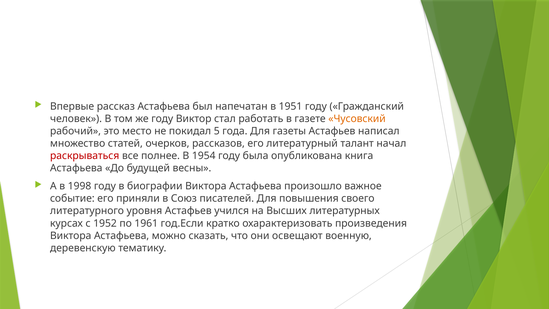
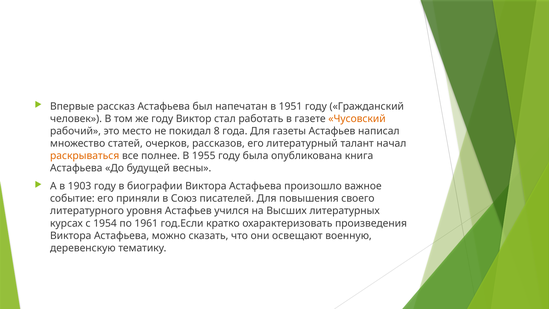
5: 5 -> 8 (217, 131)
раскрываться colour: red -> orange (85, 156)
1954: 1954 -> 1955 (204, 156)
1998: 1998 -> 1903 (80, 186)
1952: 1952 -> 1954 (105, 223)
